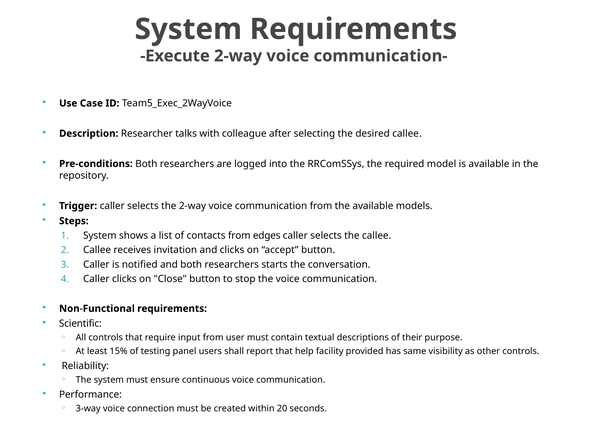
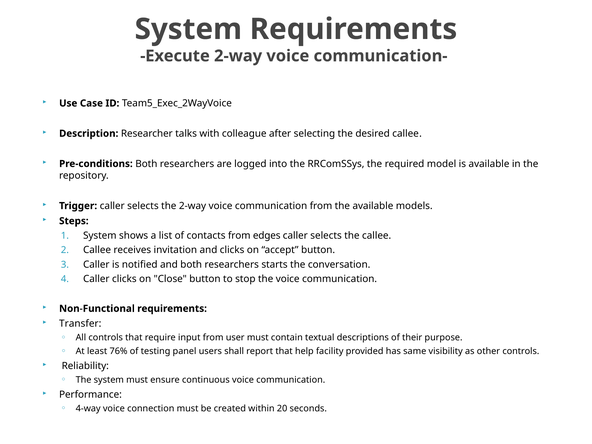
Scientific: Scientific -> Transfer (80, 324)
15%: 15% -> 76% (119, 351)
3-way: 3-way -> 4-way (88, 408)
